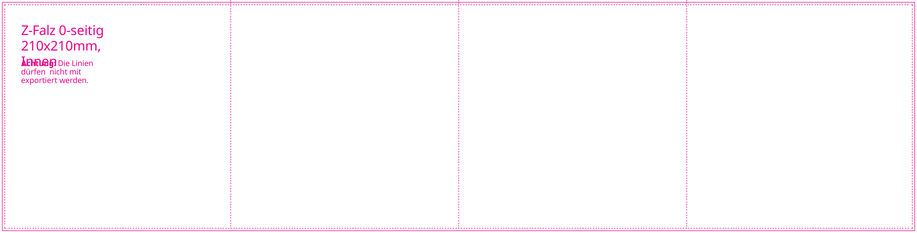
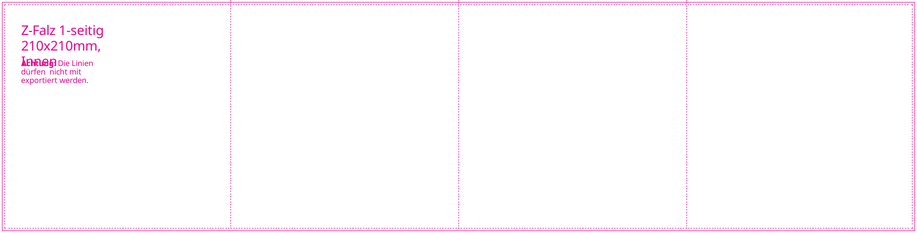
0-seitig: 0-seitig -> 1-seitig (81, 31)
